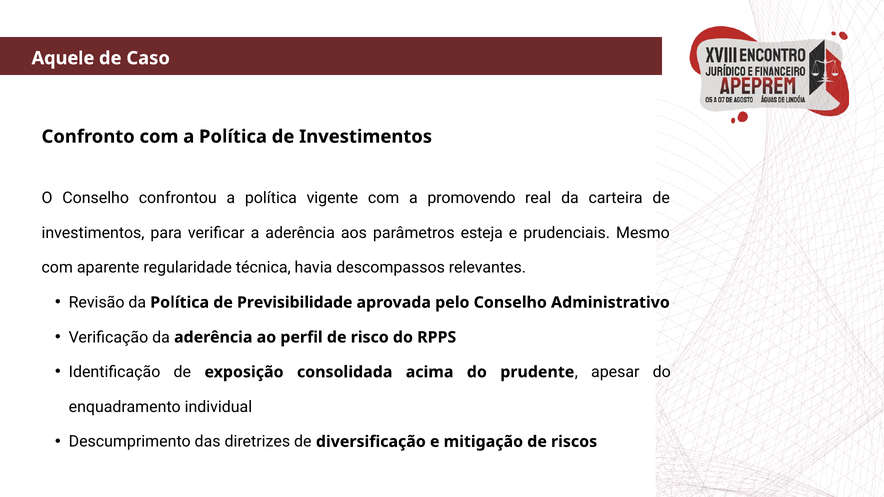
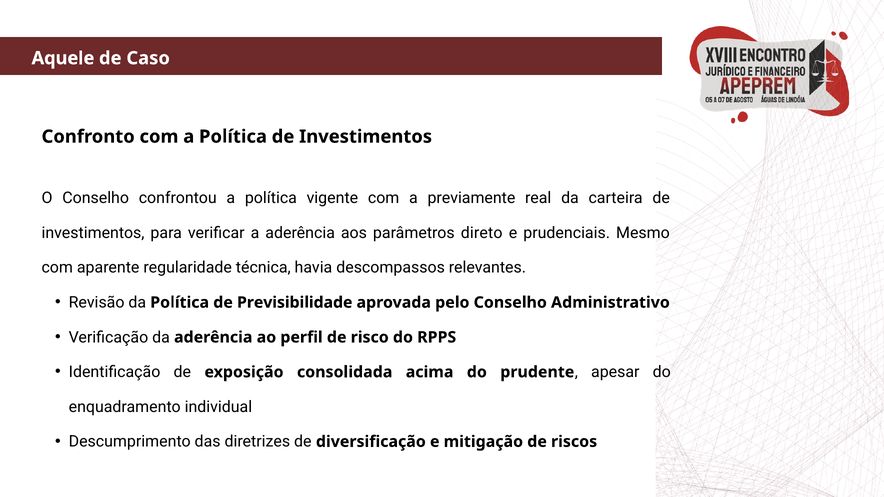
promovendo: promovendo -> previamente (471, 198)
esteja: esteja -> direto (482, 233)
